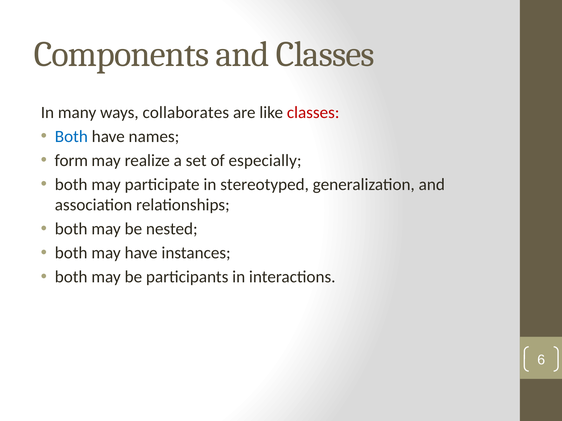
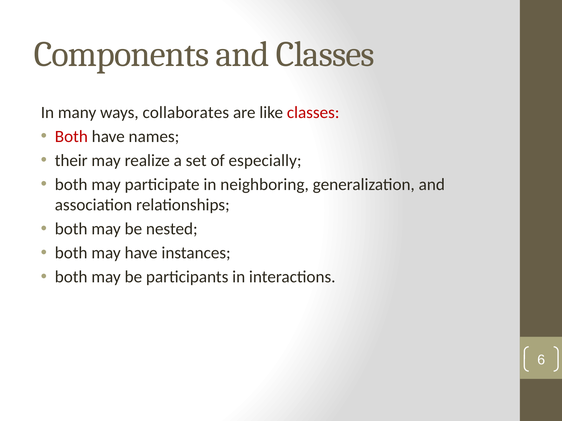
Both colour: blue -> red (71, 137)
form: form -> their (71, 161)
stereotyped: stereotyped -> neighboring (265, 185)
